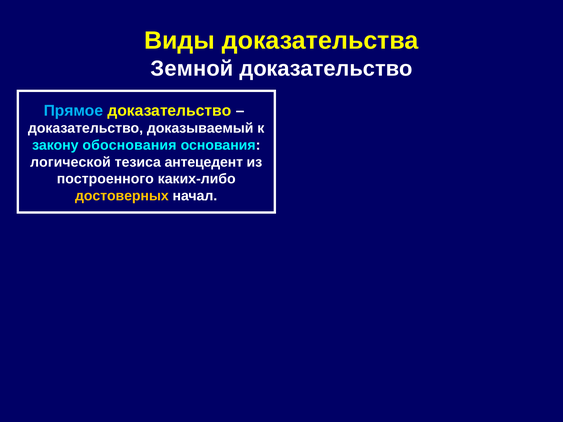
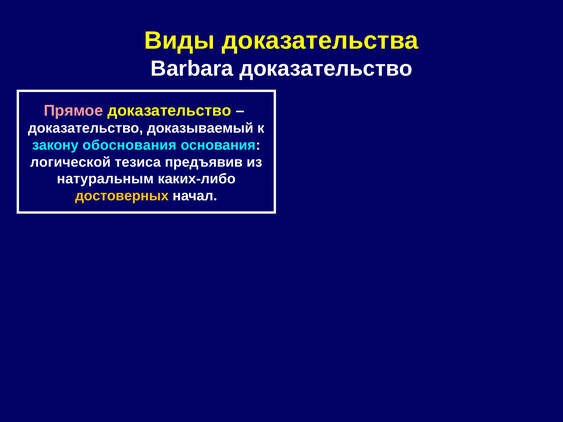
Земной: Земной -> Barbara (192, 69)
Прямое colour: light blue -> pink (73, 111)
антецедент: антецедент -> предъявив (204, 162)
построенного: построенного -> натуральным (105, 179)
